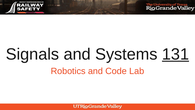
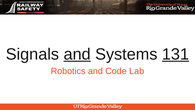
and underline: none -> present (77, 54)
